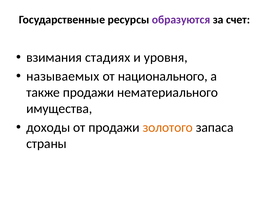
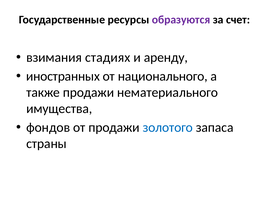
уровня: уровня -> аренду (166, 57)
называемых: называемых -> иностранных (63, 76)
доходы: доходы -> фондов (48, 127)
золотого colour: orange -> blue (168, 127)
